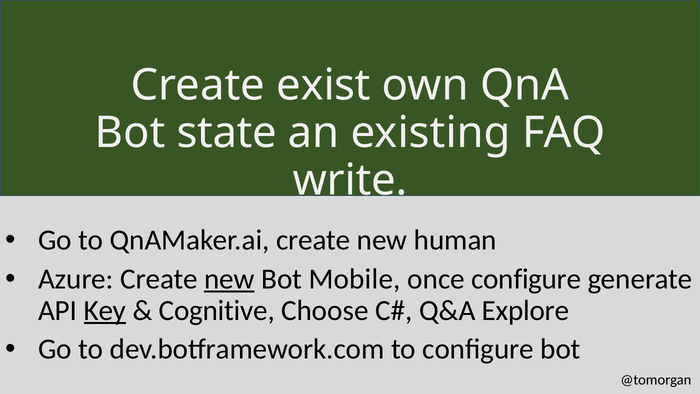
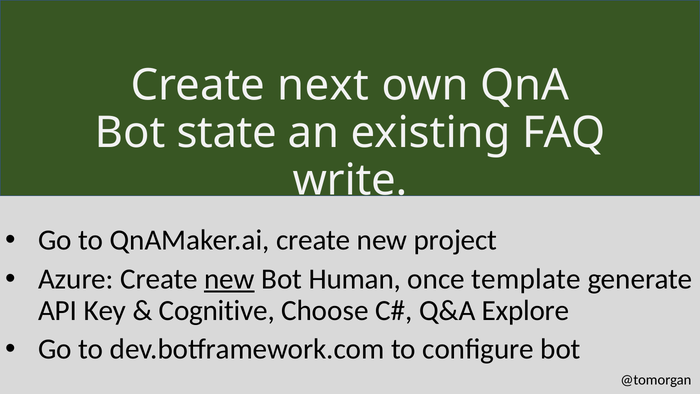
exist: exist -> next (323, 85)
human: human -> project (455, 240)
Mobile: Mobile -> Human (355, 279)
once configure: configure -> template (526, 279)
Key underline: present -> none (105, 310)
